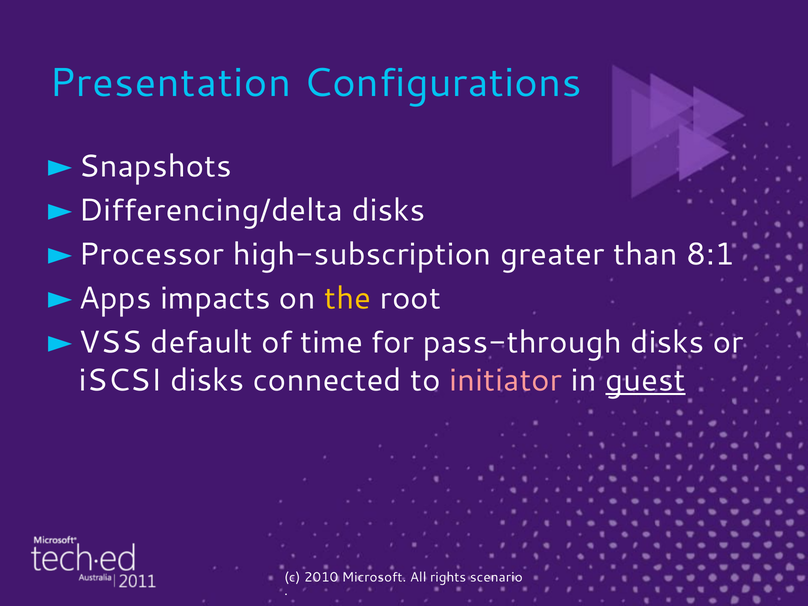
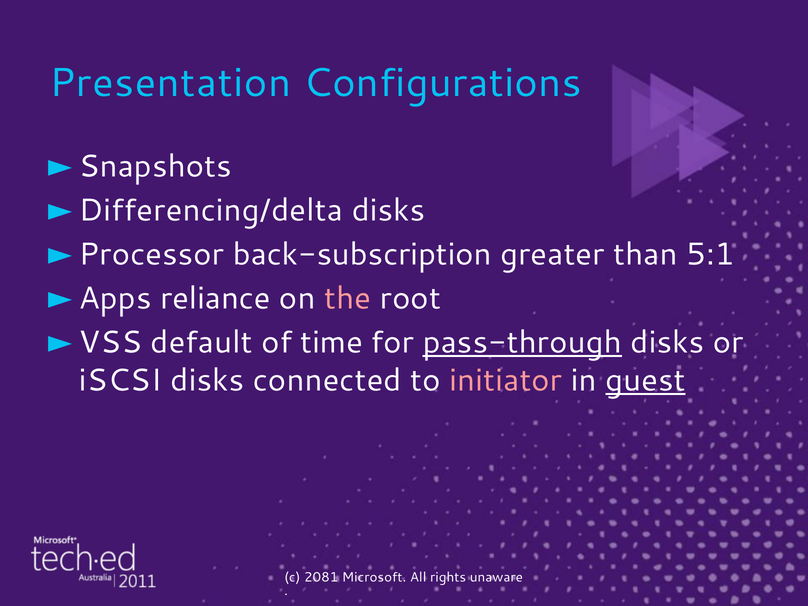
high-subscription: high-subscription -> back-subscription (362, 255)
8:1: 8:1 -> 5:1 (710, 255)
impacts: impacts -> reliance (215, 299)
the colour: yellow -> pink (348, 299)
pass-through underline: none -> present (522, 343)
2010: 2010 -> 2081 (321, 577)
scenario: scenario -> unaware (496, 577)
